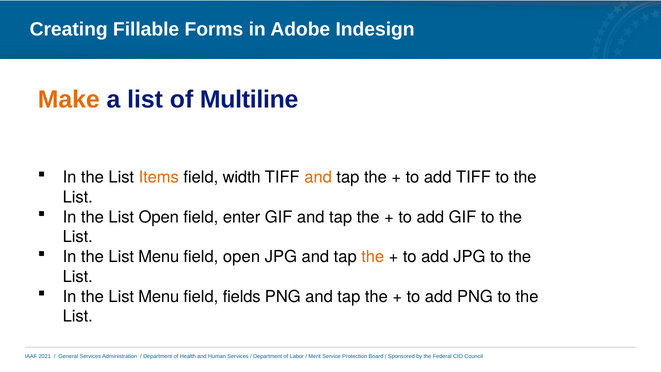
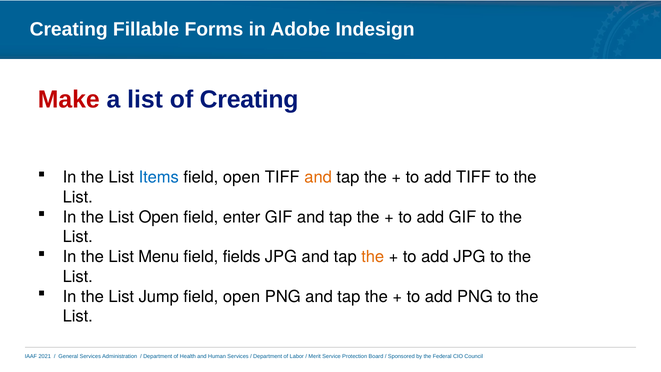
Make colour: orange -> red (69, 100)
of Multiline: Multiline -> Creating (249, 100)
Items colour: orange -> blue (159, 177)
width: width -> open (242, 177)
field open: open -> fields (242, 257)
Menu: Menu -> Jump (159, 296)
fields: fields -> open (242, 296)
